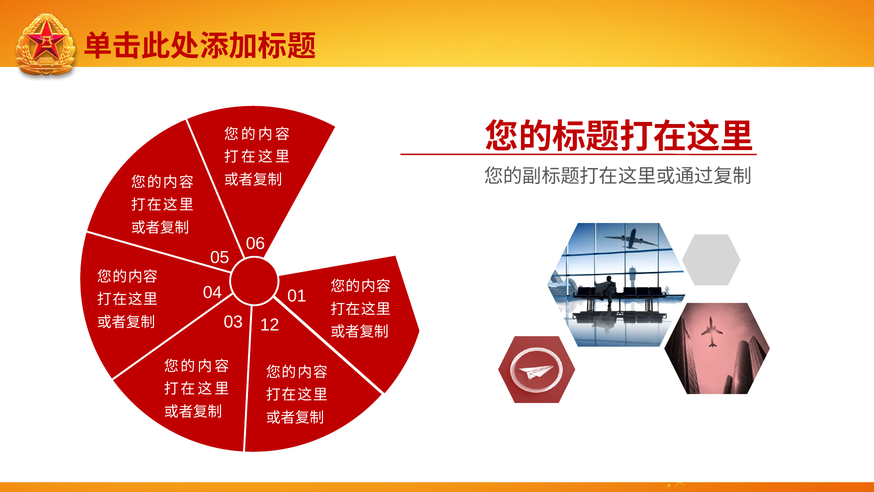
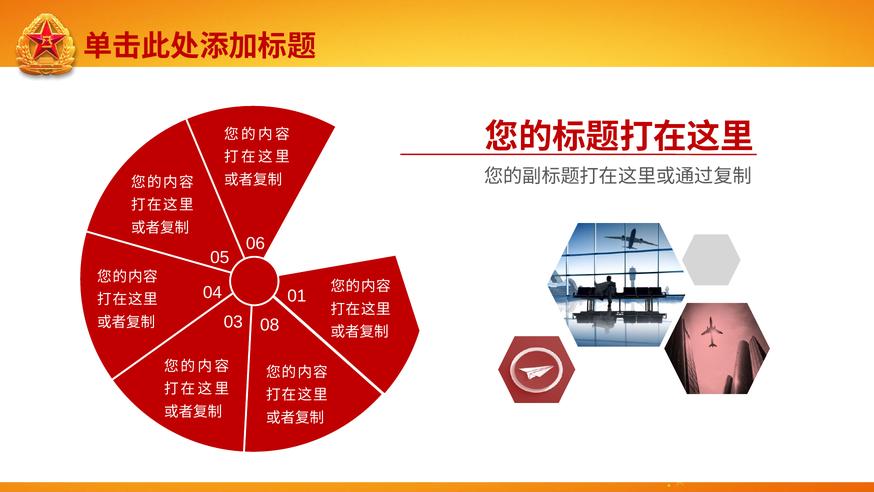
12: 12 -> 08 (270, 325)
